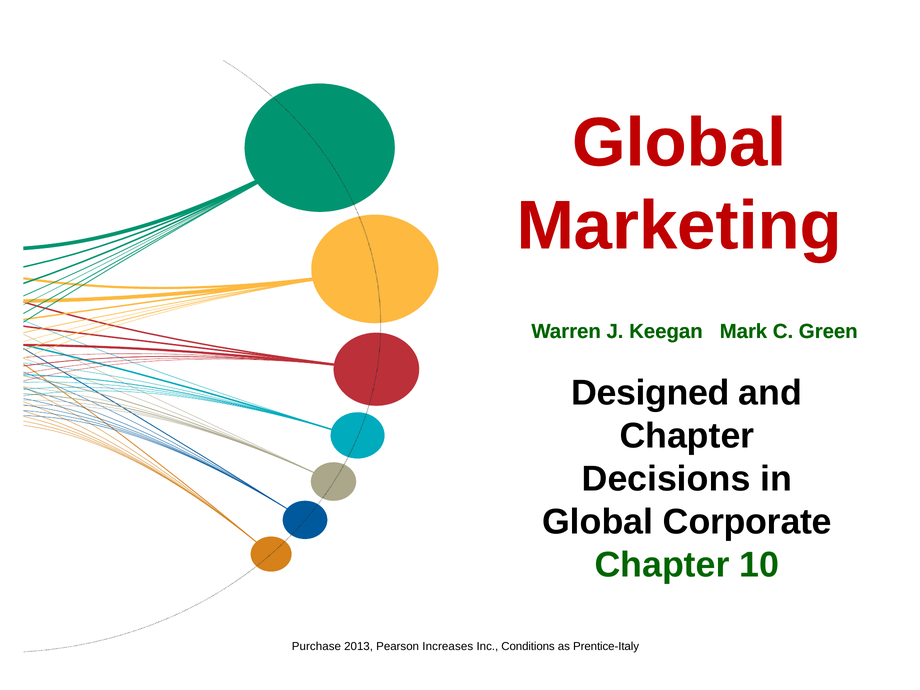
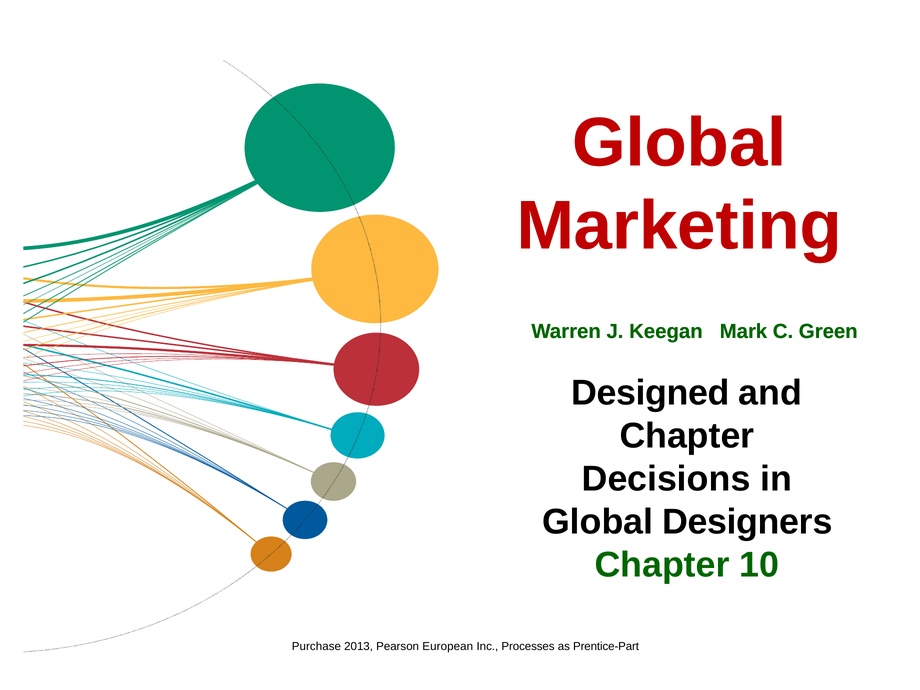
Corporate: Corporate -> Designers (747, 522)
Increases: Increases -> European (448, 646)
Conditions: Conditions -> Processes (528, 646)
Prentice-Italy: Prentice-Italy -> Prentice-Part (606, 646)
